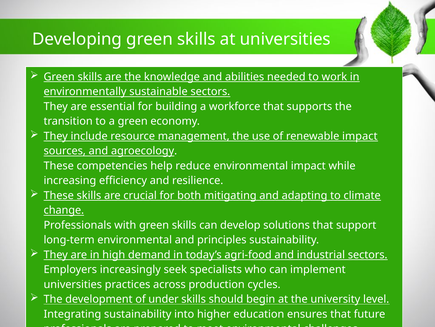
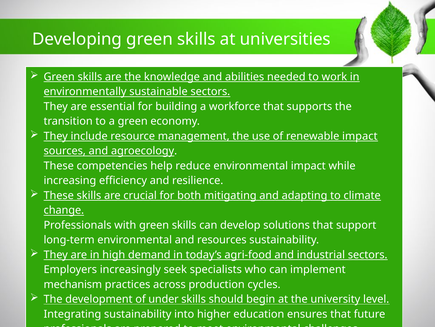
principles: principles -> resources (222, 239)
universities: universities -> mechanism (73, 284)
